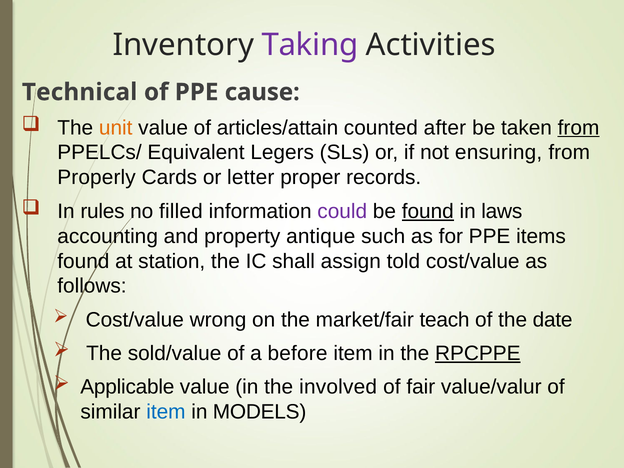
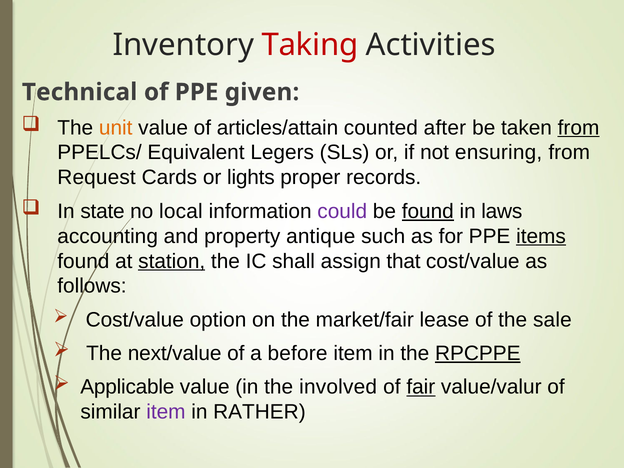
Taking colour: purple -> red (310, 45)
cause: cause -> given (262, 92)
Properly: Properly -> Request (97, 178)
letter: letter -> lights (251, 178)
rules: rules -> state (103, 211)
filled: filled -> local (181, 211)
items underline: none -> present (541, 236)
station underline: none -> present (172, 261)
told: told -> that (404, 261)
wrong: wrong -> option (218, 320)
teach: teach -> lease (444, 320)
date: date -> sale (552, 320)
sold/value: sold/value -> next/value (175, 353)
fair underline: none -> present (421, 387)
item colour: blue -> purple (166, 412)
MODELS: MODELS -> RATHER (259, 412)
